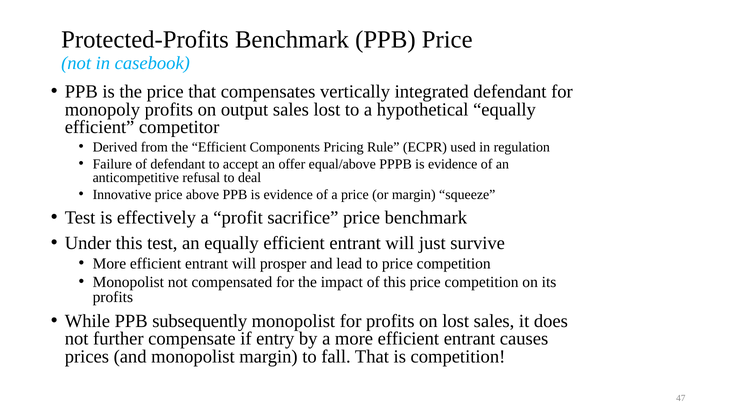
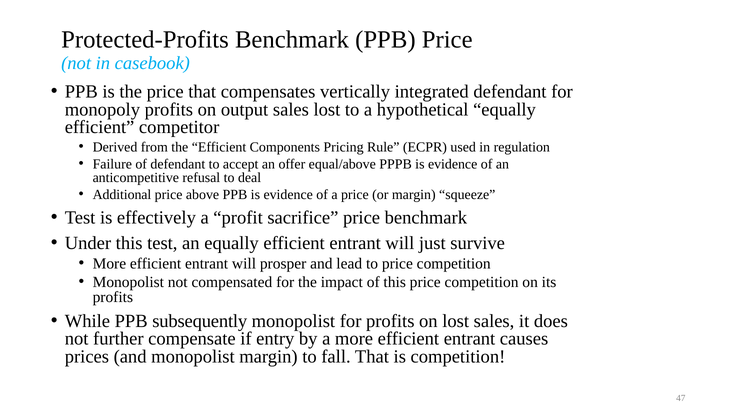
Innovative: Innovative -> Additional (122, 195)
